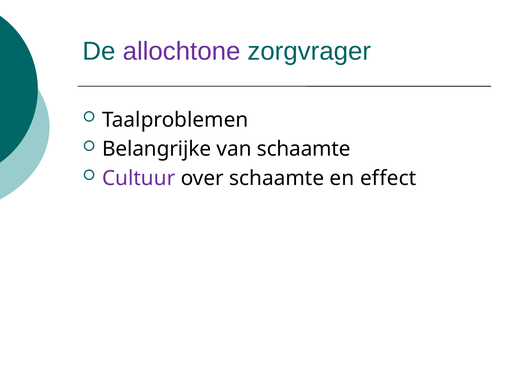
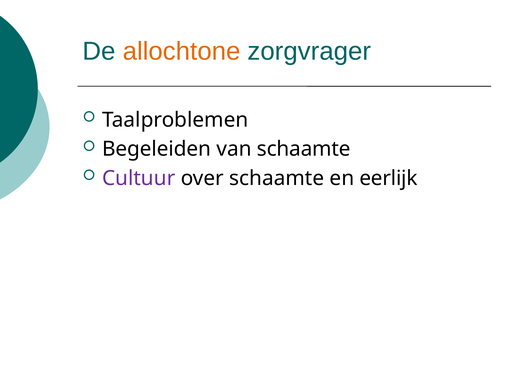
allochtone colour: purple -> orange (182, 51)
Belangrijke: Belangrijke -> Begeleiden (157, 149)
effect: effect -> eerlijk (388, 178)
